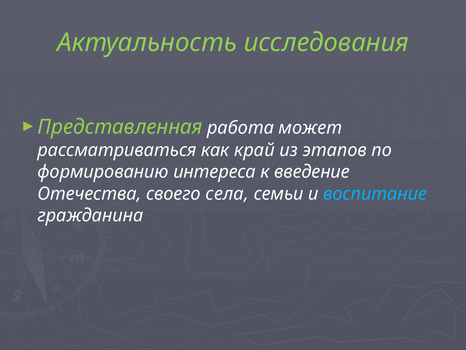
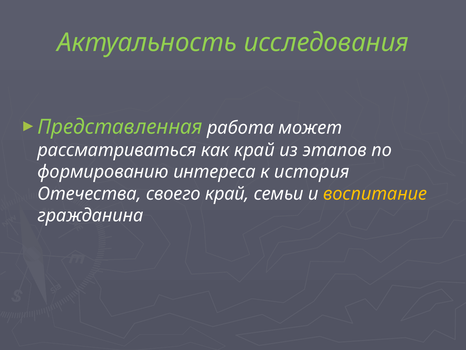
введение: введение -> история (312, 172)
своего села: села -> край (227, 193)
воспитание colour: light blue -> yellow (375, 193)
